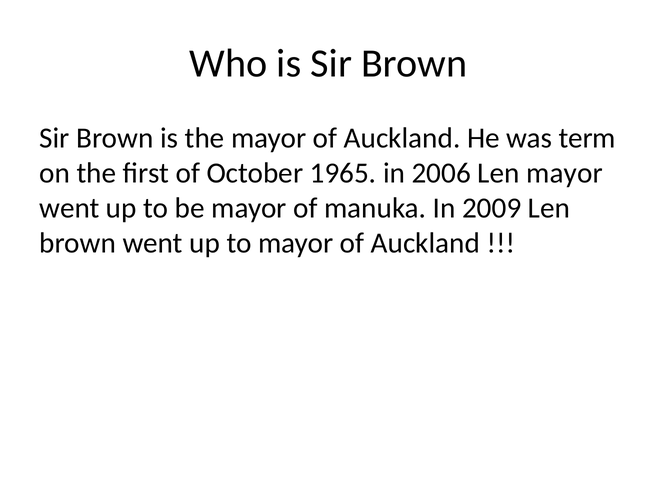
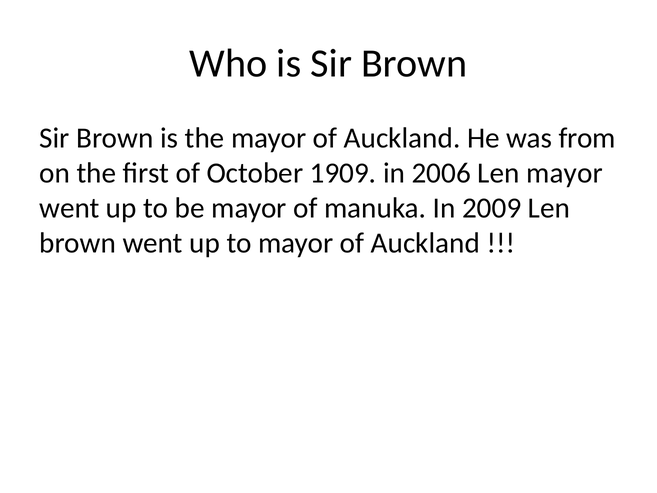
term: term -> from (587, 138)
1965: 1965 -> 1909 (343, 173)
